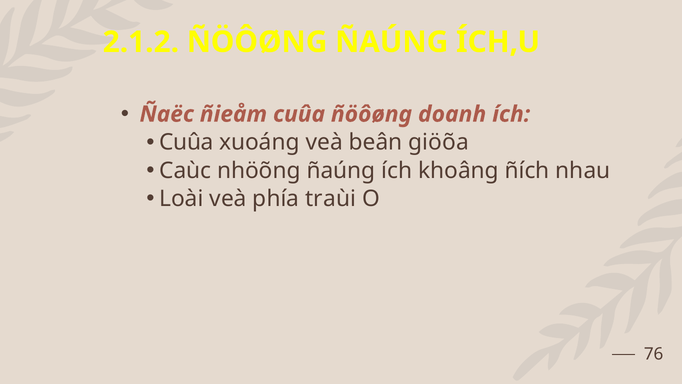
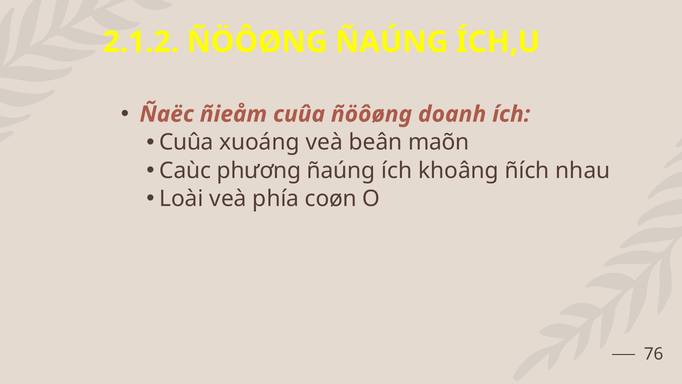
giöõa: giöõa -> maõn (439, 142)
nhöõng: nhöõng -> phương (259, 170)
traùi: traùi -> coøn (331, 198)
